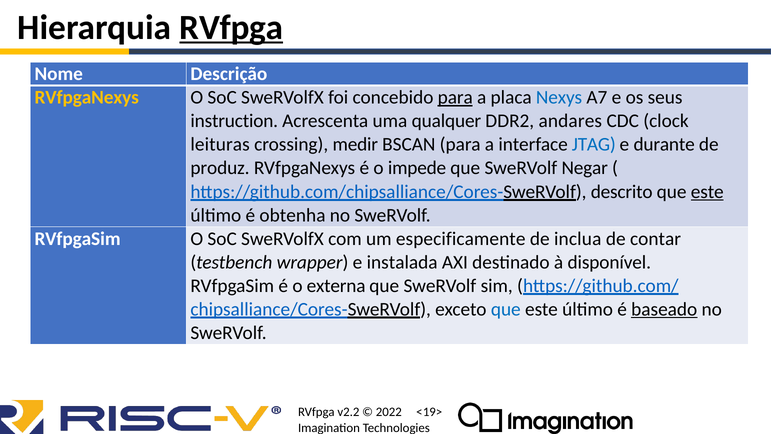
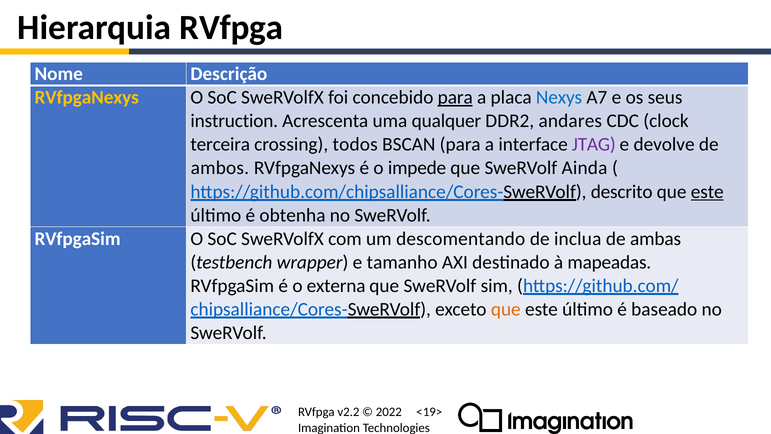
RVfpga underline: present -> none (231, 27)
leituras: leituras -> terceira (220, 144)
medir: medir -> todos (355, 144)
JTAG colour: blue -> purple (594, 144)
durante: durante -> devolve (664, 144)
produz: produz -> ambos (220, 168)
Negar: Negar -> Ainda (585, 168)
especificamente: especificamente -> descomentando (461, 239)
contar: contar -> ambas (656, 239)
instalada: instalada -> tamanho (402, 262)
disponível: disponível -> mapeadas (609, 262)
que colour: blue -> orange (506, 309)
baseado underline: present -> none (664, 309)
